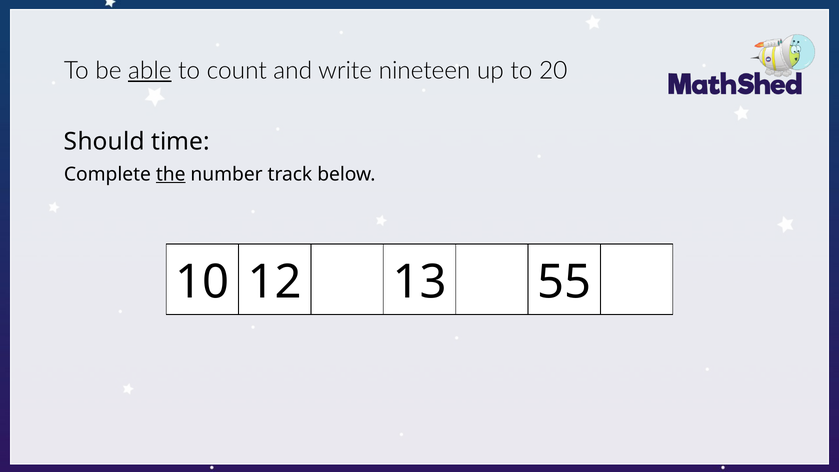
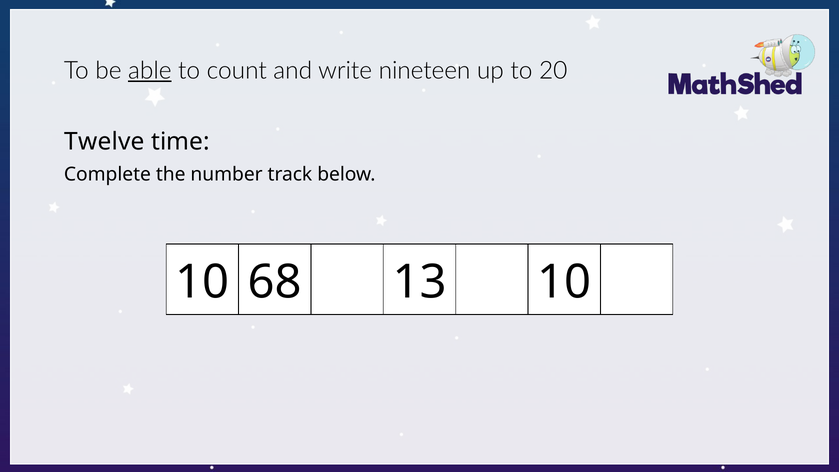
Should: Should -> Twelve (104, 142)
the underline: present -> none (171, 174)
12: 12 -> 68 (275, 282)
13 55: 55 -> 10 (564, 282)
